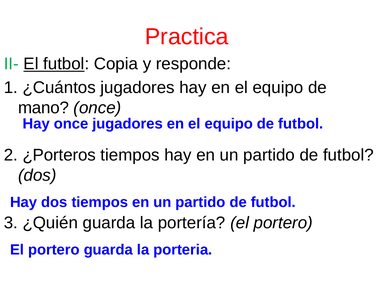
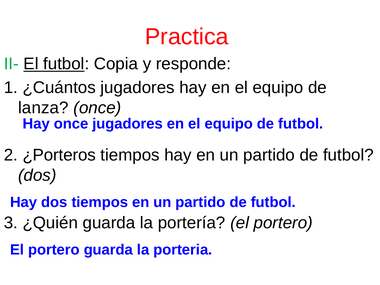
mano: mano -> lanza (43, 108)
